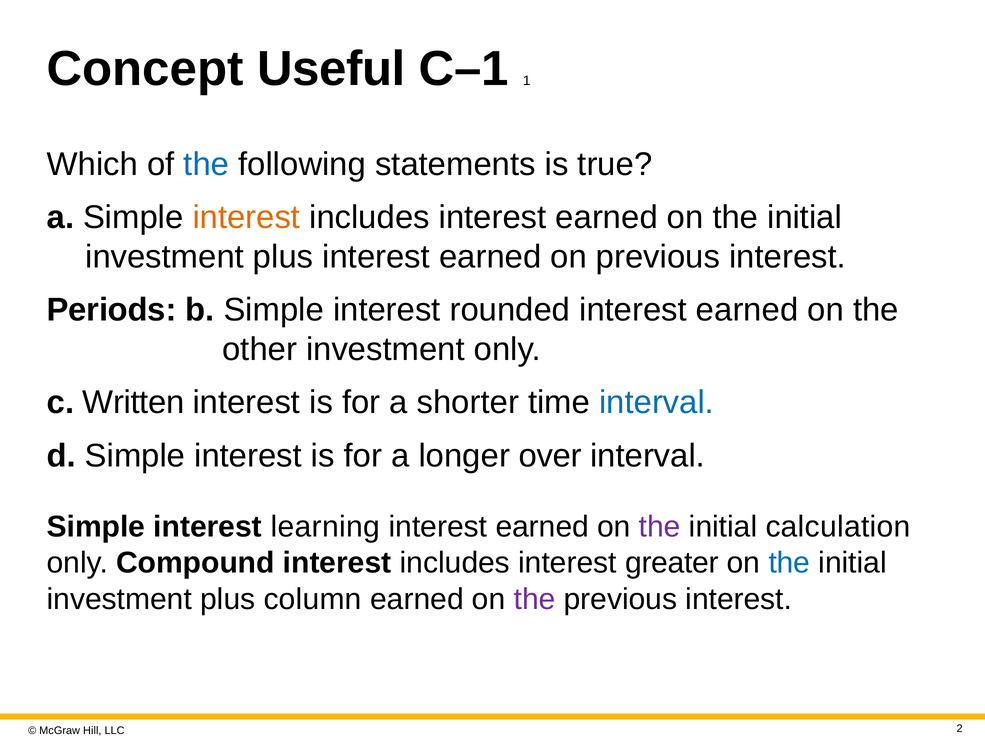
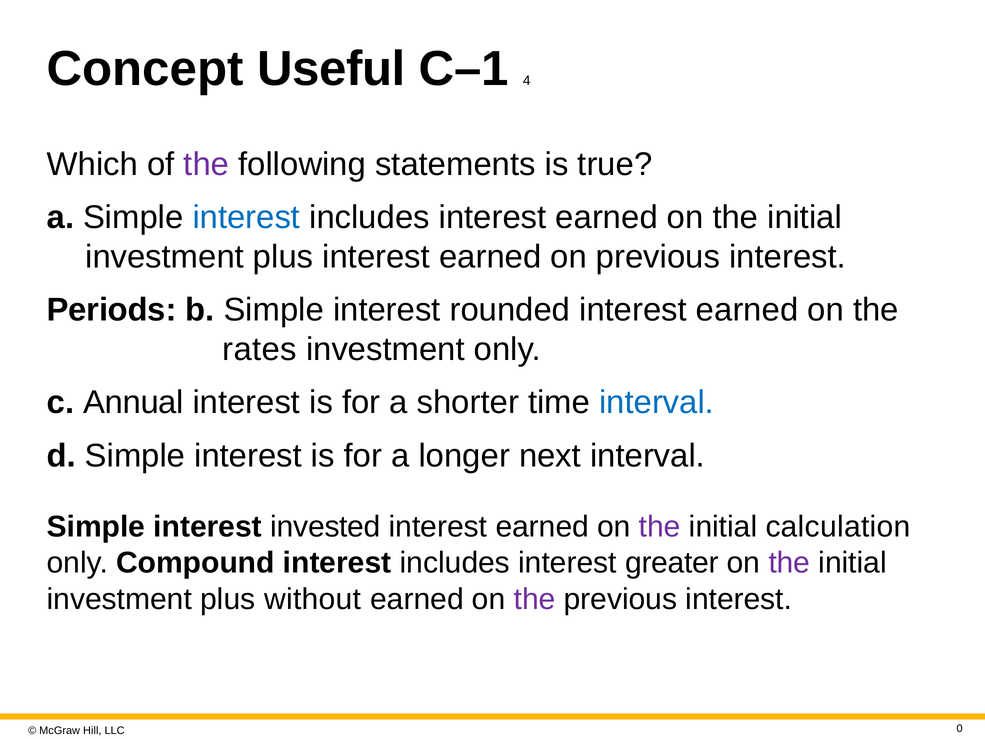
1: 1 -> 4 (527, 81)
the colour: blue -> purple (206, 164)
interest colour: orange -> blue (246, 218)
other: other -> rates (259, 349)
Written: Written -> Annual (133, 403)
over: over -> next (550, 456)
learning: learning -> invested (326, 527)
the colour: blue -> purple (789, 563)
column: column -> without (313, 599)
2: 2 -> 0 (960, 728)
